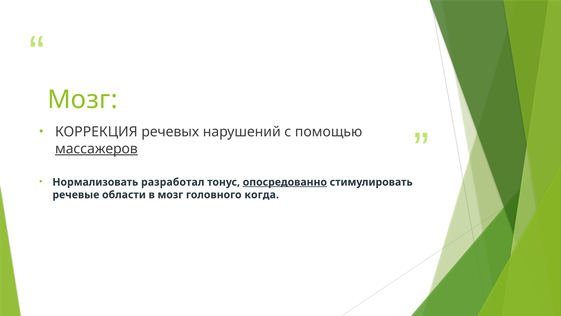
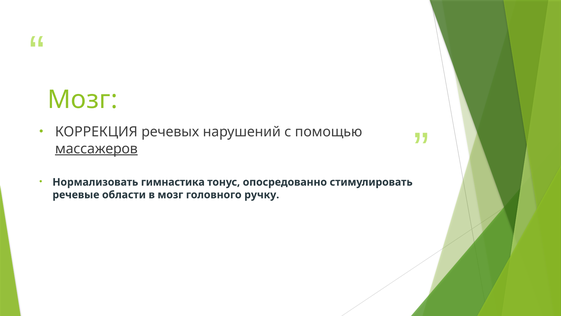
разработал: разработал -> гимнастика (173, 182)
опосредованно underline: present -> none (285, 182)
когда: когда -> ручку (262, 195)
